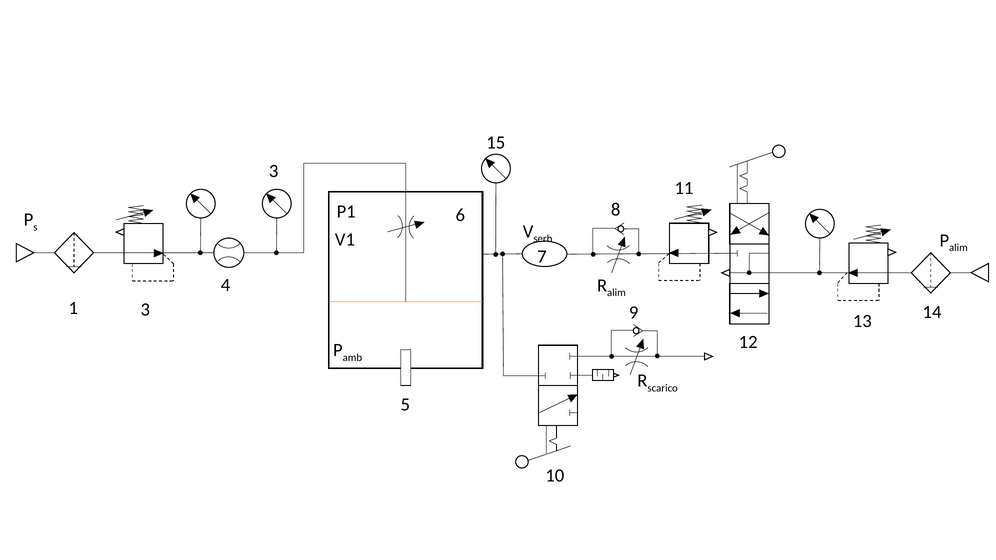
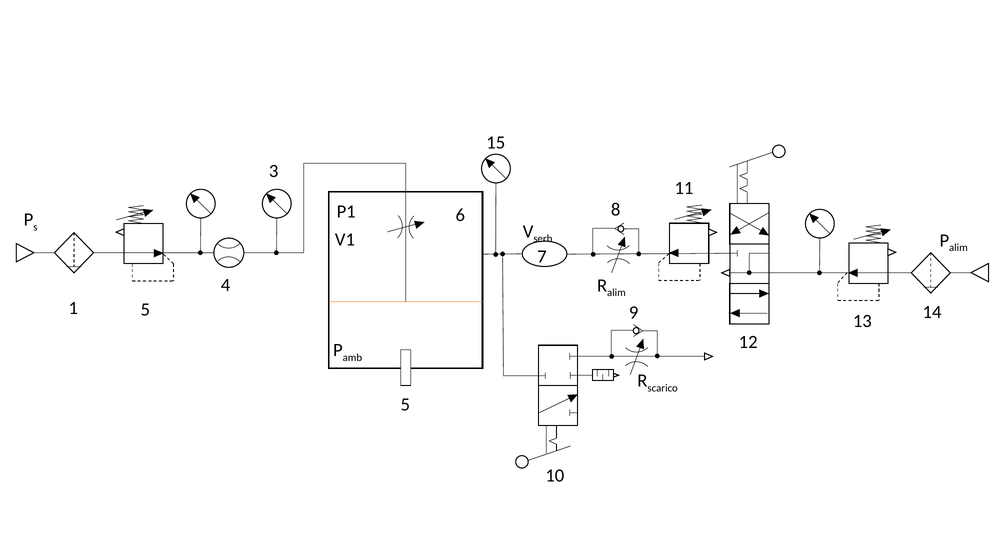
1 3: 3 -> 5 (145, 310)
